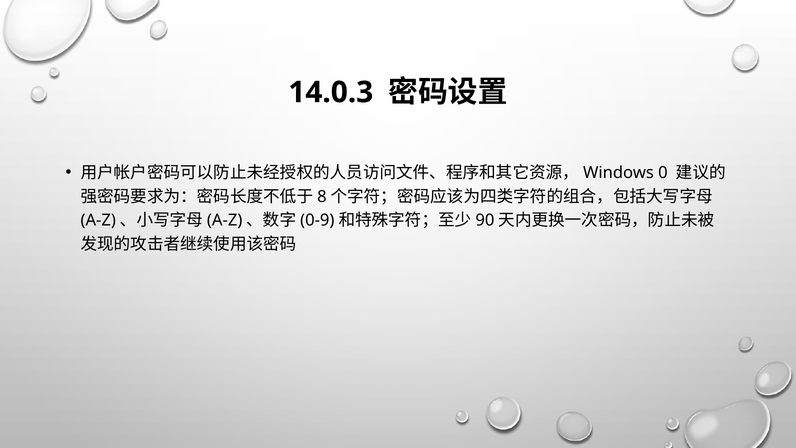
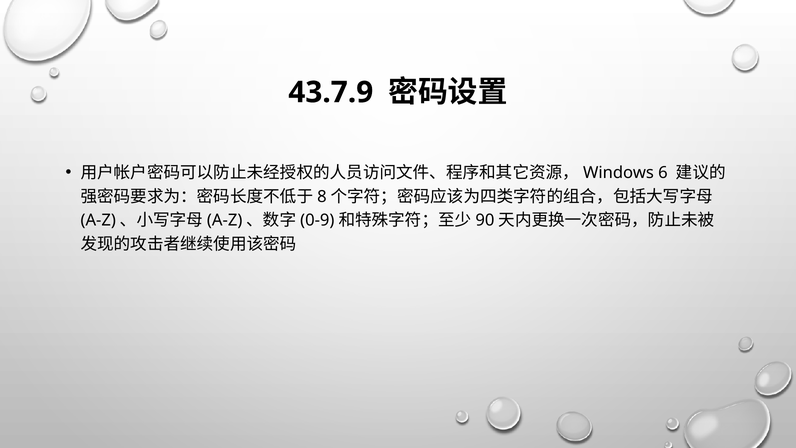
14.0.3: 14.0.3 -> 43.7.9 (331, 92)
0: 0 -> 6 (663, 173)
